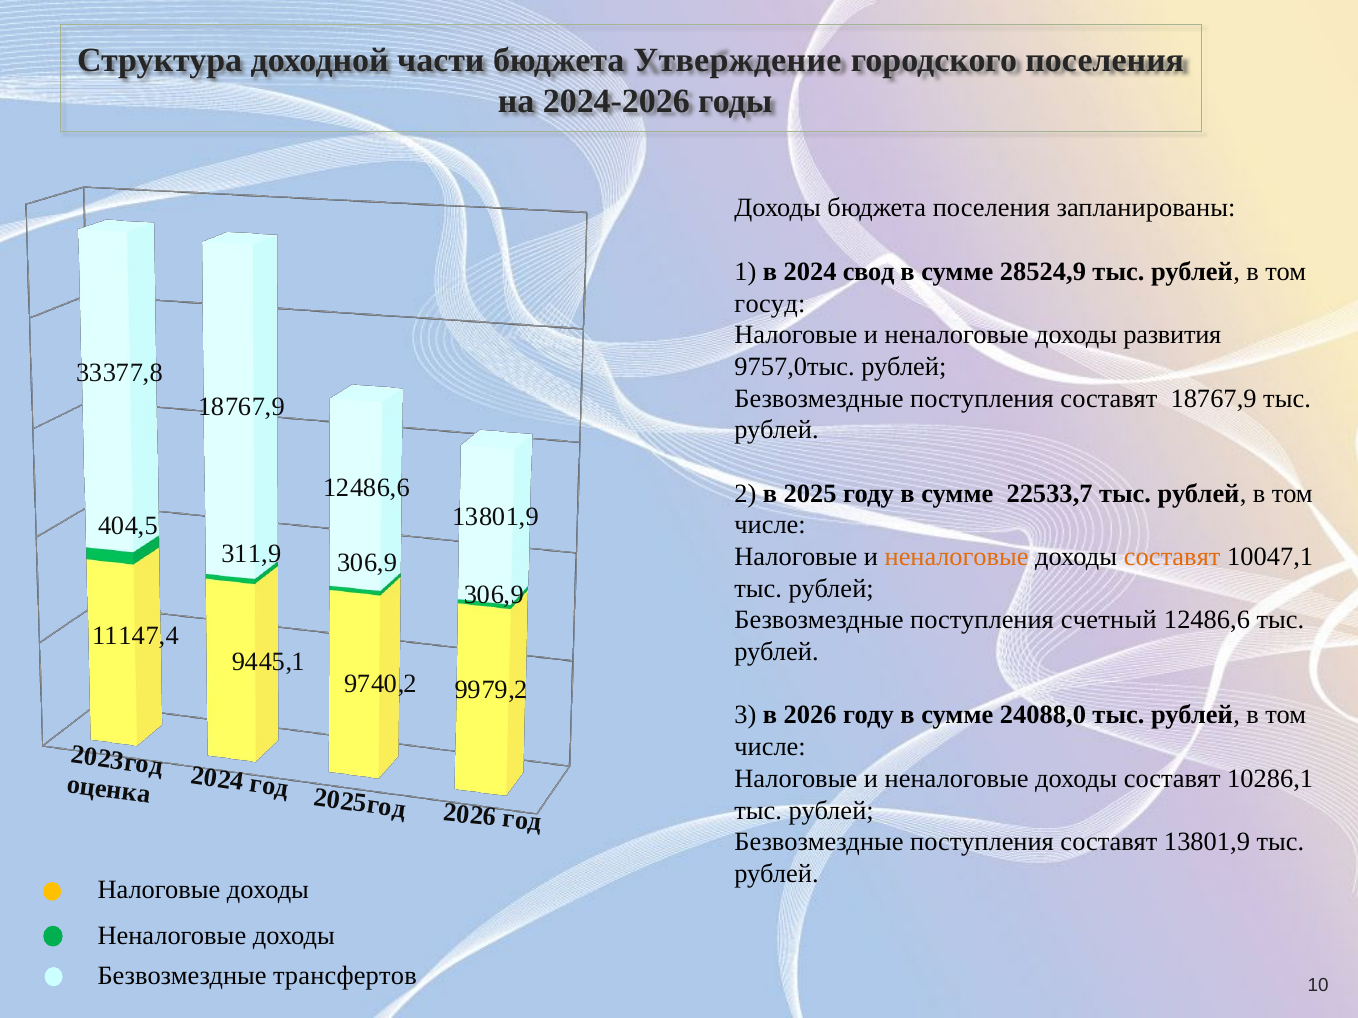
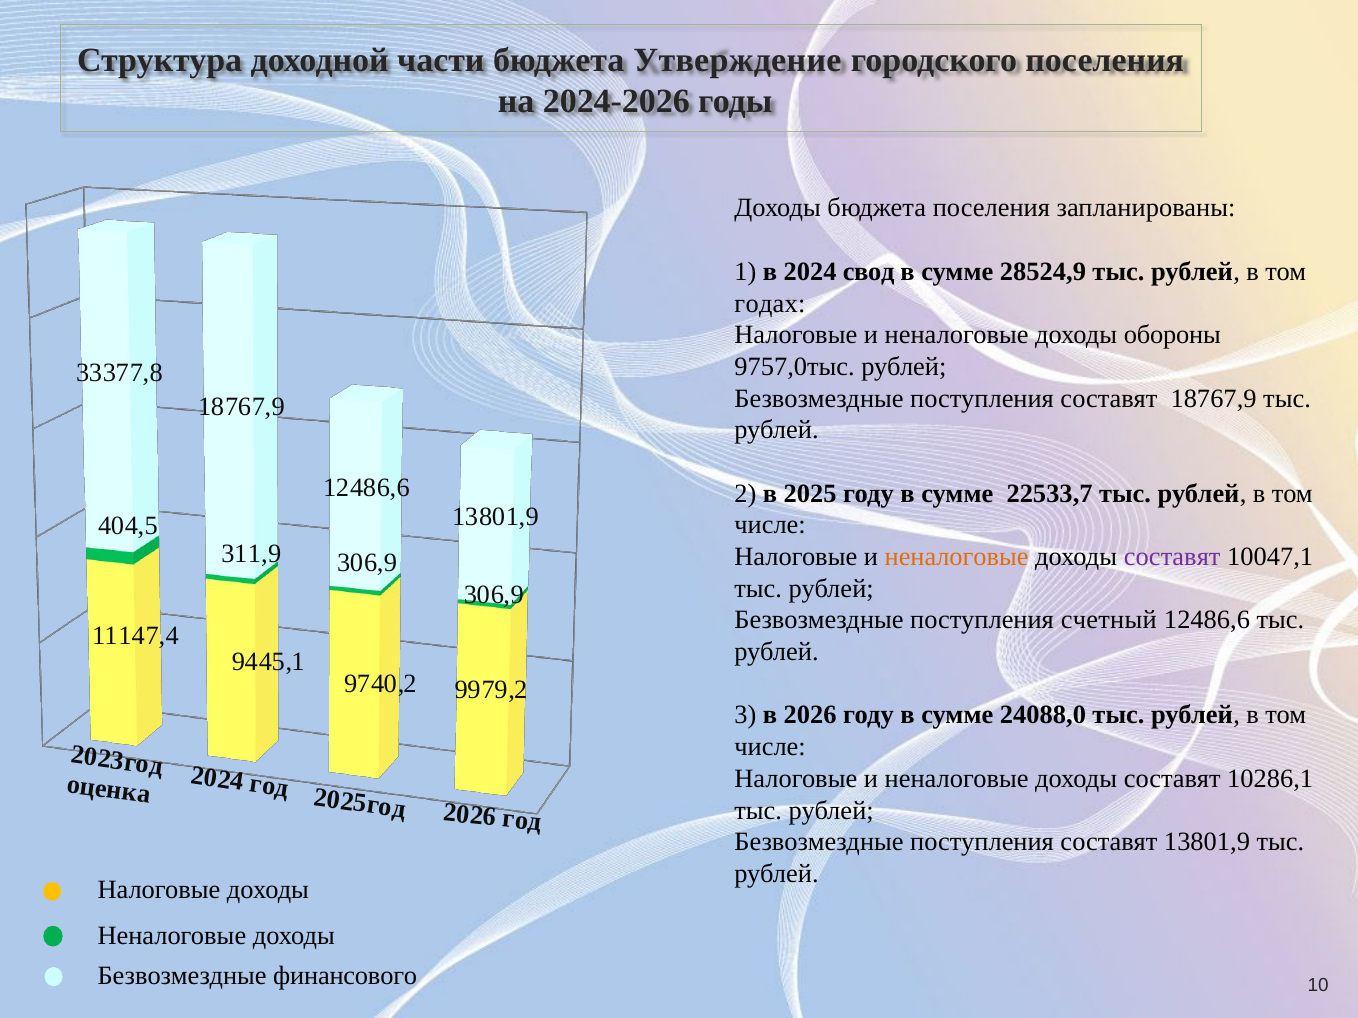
госуд: госуд -> годах (770, 303)
развития: развития -> обороны (1172, 335)
составят colour: orange -> purple (1172, 557)
трансфертов: трансфертов -> финансового (345, 976)
